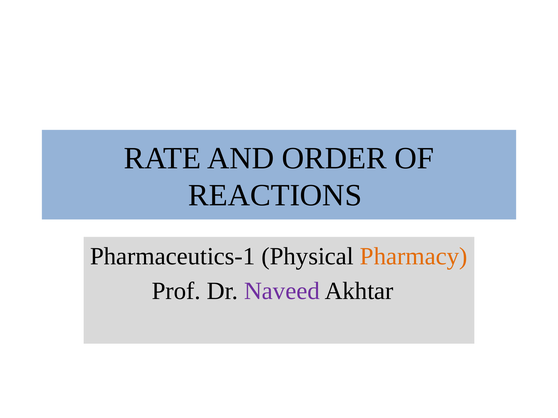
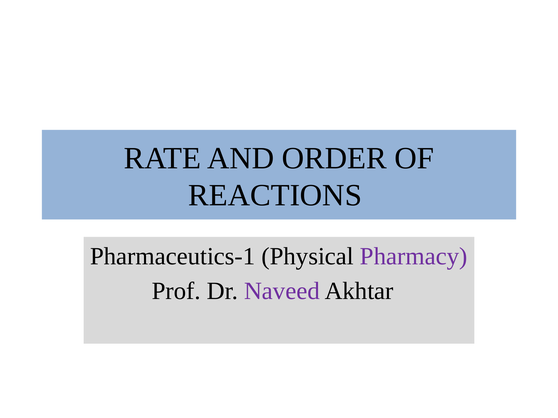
Pharmacy colour: orange -> purple (414, 257)
